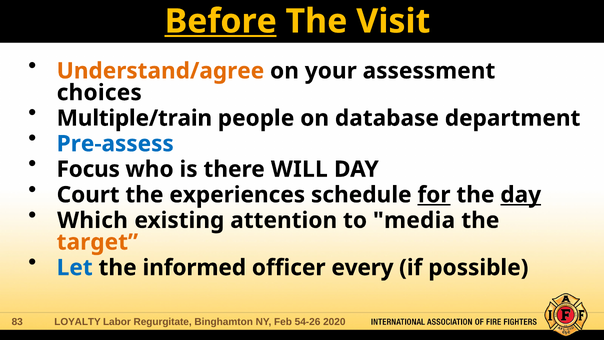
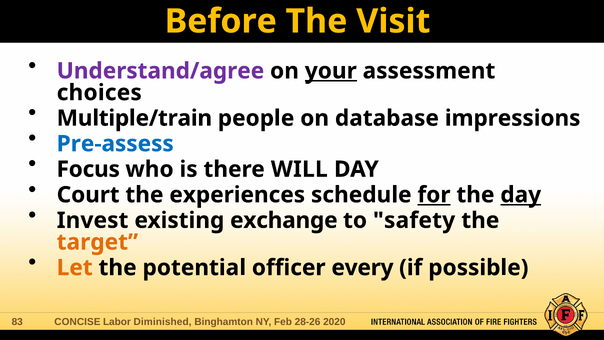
Before underline: present -> none (221, 21)
Understand/agree colour: orange -> purple (160, 71)
your underline: none -> present (331, 71)
department: department -> impressions (513, 118)
Which: Which -> Invest (93, 220)
attention: attention -> exchange (284, 220)
media: media -> safety (414, 220)
Let colour: blue -> orange (75, 267)
informed: informed -> potential (194, 267)
LOYALTY: LOYALTY -> CONCISE (77, 322)
Regurgitate: Regurgitate -> Diminished (163, 322)
54-26: 54-26 -> 28-26 (308, 322)
